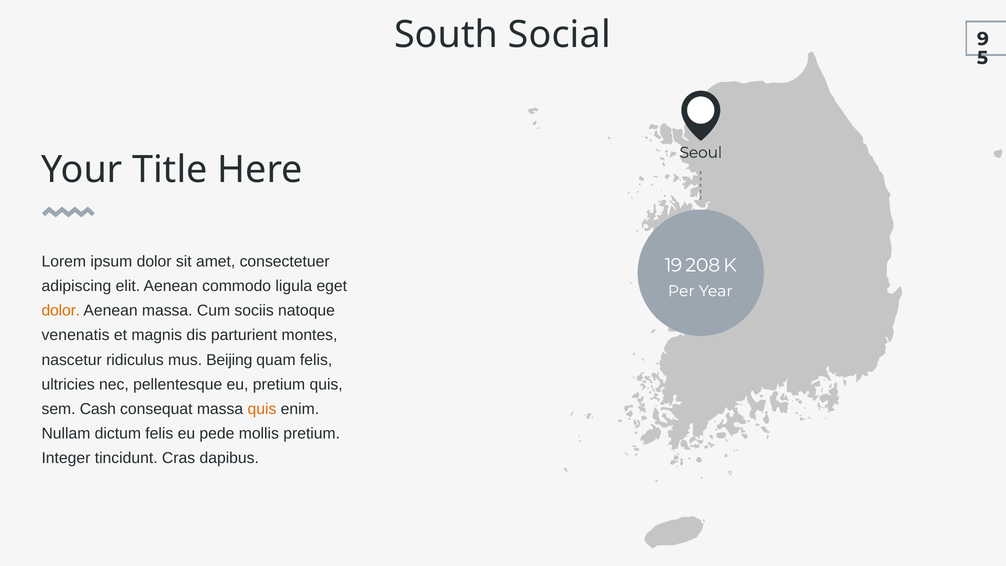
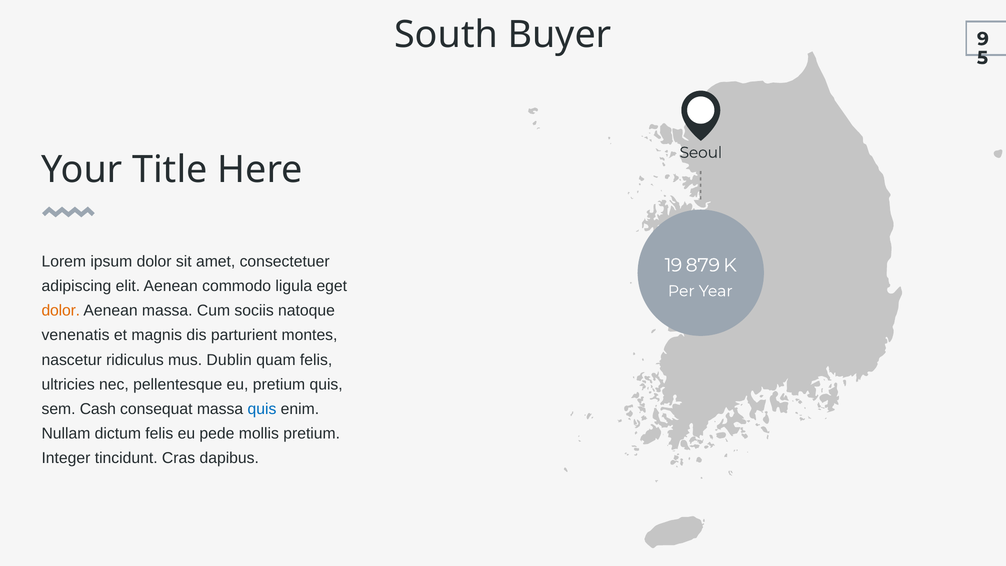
Social: Social -> Buyer (560, 35)
208: 208 -> 879 (703, 265)
Beijing: Beijing -> Dublin (229, 360)
quis colour: orange -> blue (262, 409)
